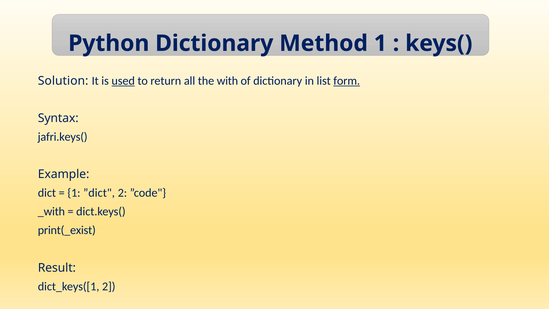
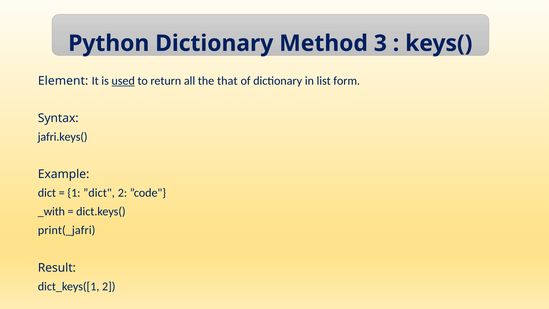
Method 1: 1 -> 3 (380, 43)
Solution: Solution -> Element (63, 81)
with: with -> that (227, 81)
form underline: present -> none (347, 81)
print(_exist: print(_exist -> print(_jafri (67, 230)
